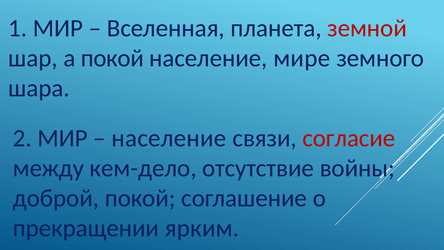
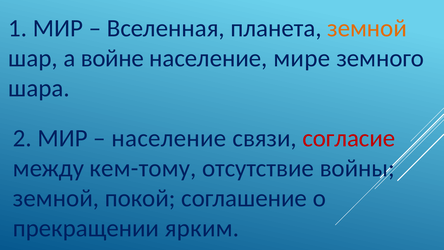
земной colour: red -> orange (367, 28)
а покой: покой -> войне (112, 58)
кем-дело: кем-дело -> кем-тому (143, 168)
доброй: доброй -> земной (56, 198)
